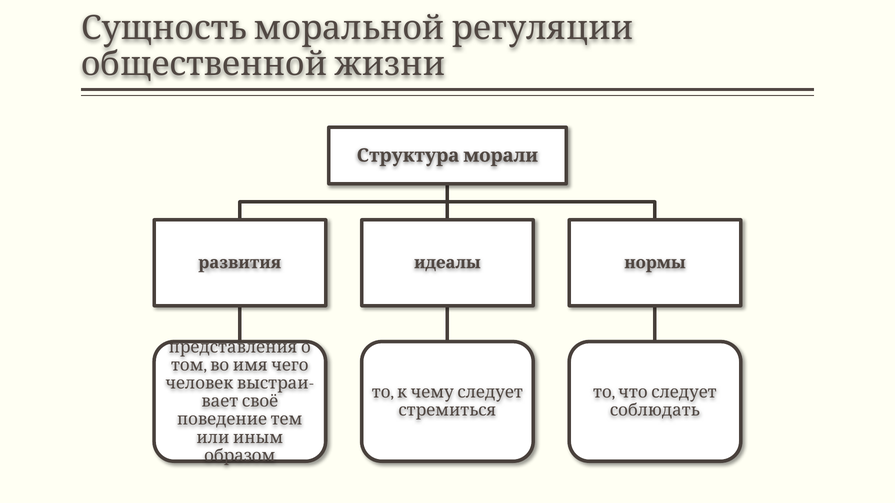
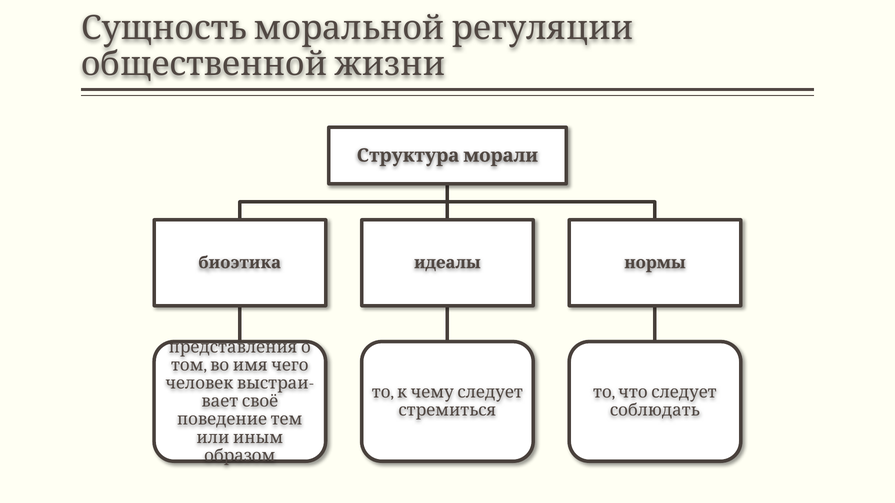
развития: развития -> биоэтика (240, 263)
